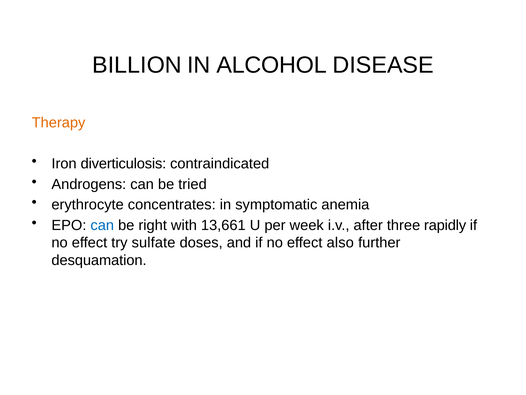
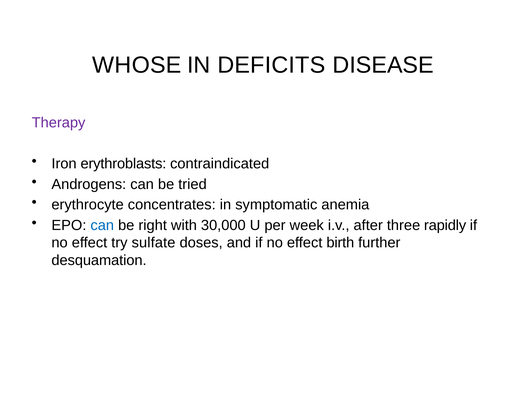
BILLION: BILLION -> WHOSE (137, 65)
ALCOHOL: ALCOHOL -> DEFICITS (271, 65)
Therapy colour: orange -> purple (59, 123)
diverticulosis: diverticulosis -> erythroblasts (123, 164)
13,661: 13,661 -> 30,000 (223, 225)
also: also -> birth (340, 242)
